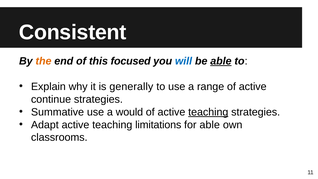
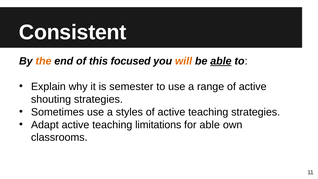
will colour: blue -> orange (184, 61)
generally: generally -> semester (131, 87)
continue: continue -> shouting (51, 99)
Summative: Summative -> Sometimes (58, 112)
would: would -> styles (129, 112)
teaching underline: present -> none (208, 112)
